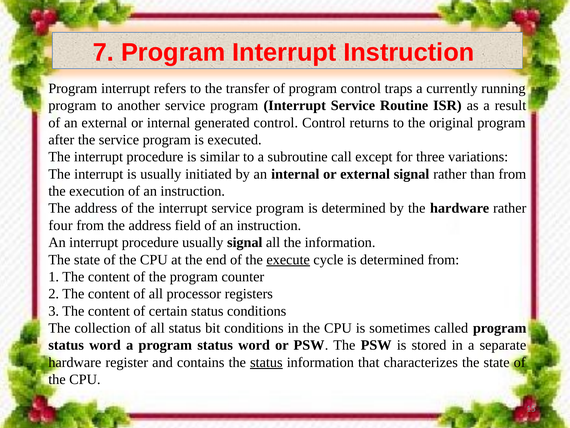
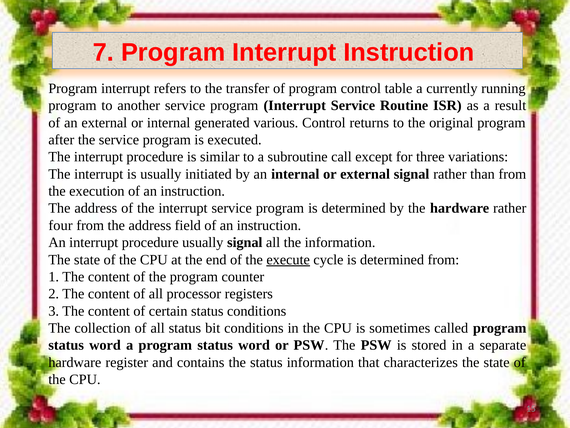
traps: traps -> table (399, 88)
generated control: control -> various (276, 123)
status underline: present -> none (266, 362)
